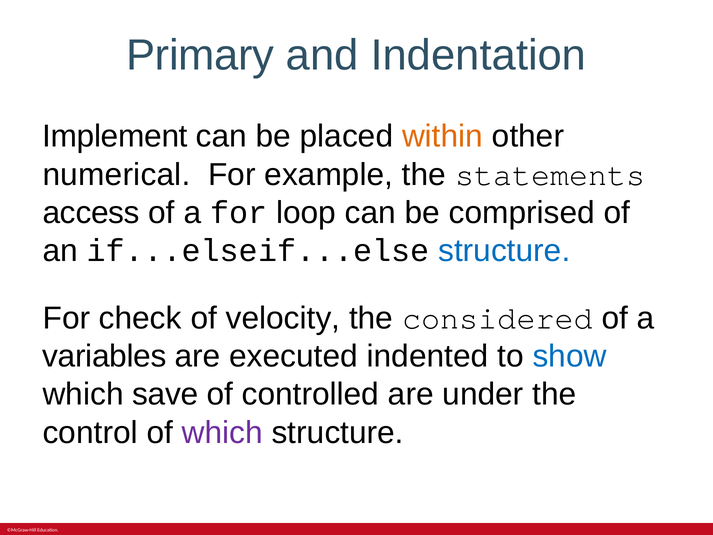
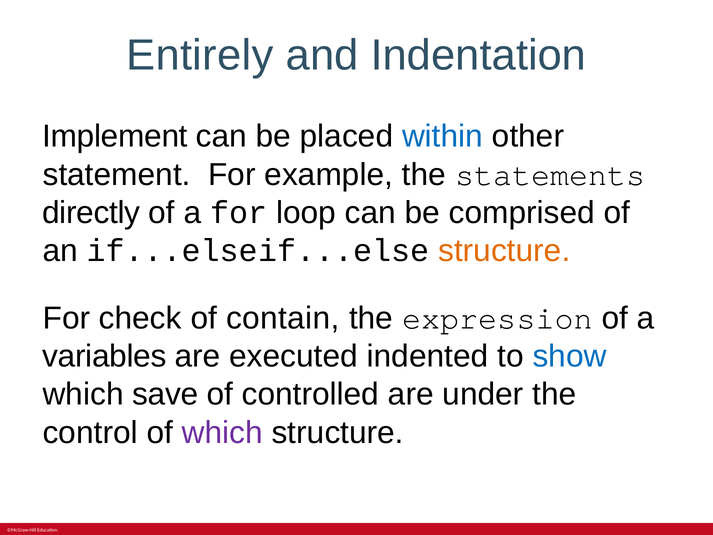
Primary: Primary -> Entirely (200, 55)
within colour: orange -> blue (443, 136)
numerical: numerical -> statement (117, 174)
access: access -> directly (91, 213)
structure colour: blue -> orange (504, 251)
velocity: velocity -> contain (283, 318)
considered: considered -> expression (497, 318)
